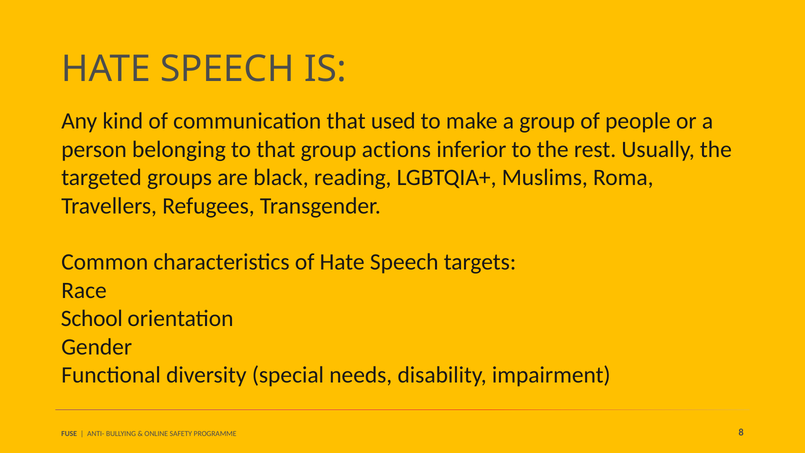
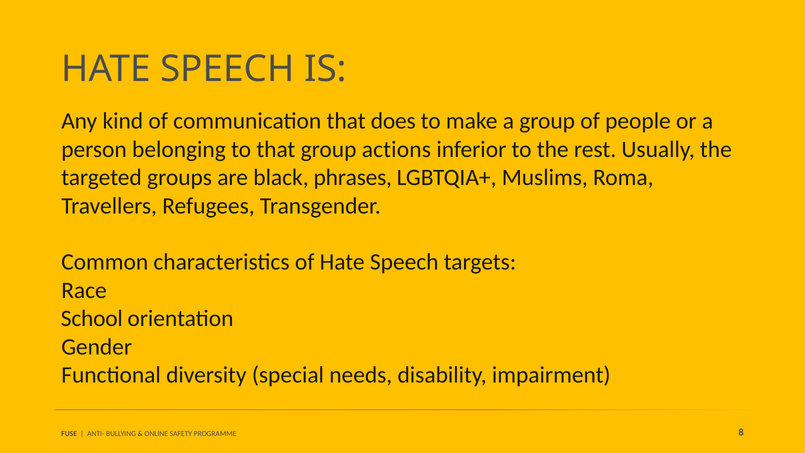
used: used -> does (393, 121)
reading: reading -> phrases (353, 178)
